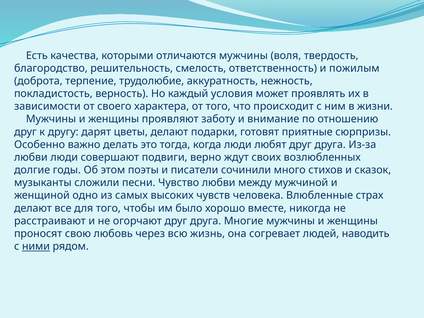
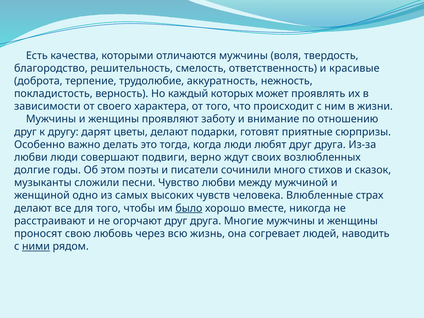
пожилым: пожилым -> красивые (354, 68)
условия: условия -> которых (232, 94)
было underline: none -> present (189, 208)
